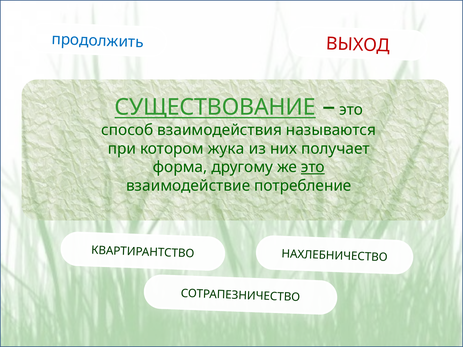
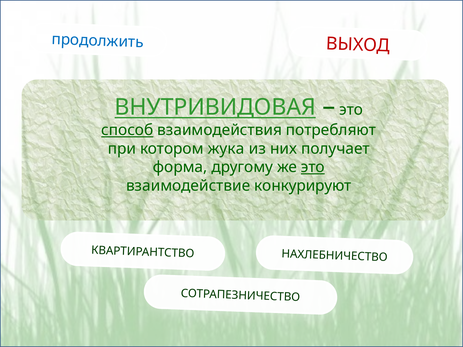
СУЩЕСТВОВАНИЕ: СУЩЕСТВОВАНИЕ -> ВНУТРИВИДОВАЯ (215, 107)
способ underline: none -> present (127, 130)
называются: называются -> потребляют (331, 130)
потребление: потребление -> конкурируют (303, 186)
